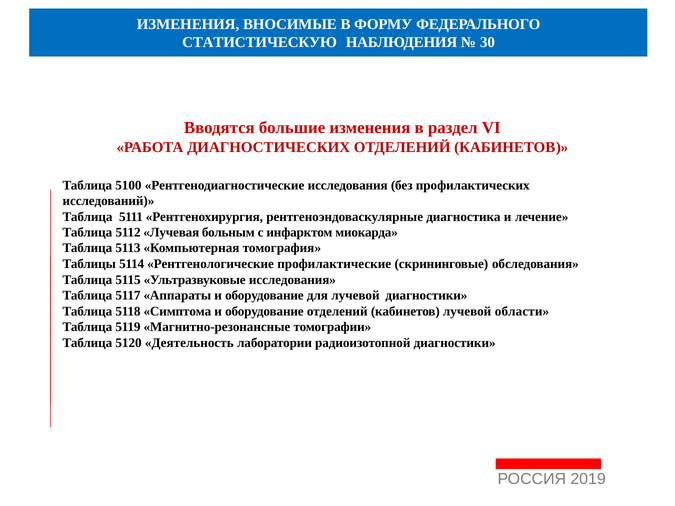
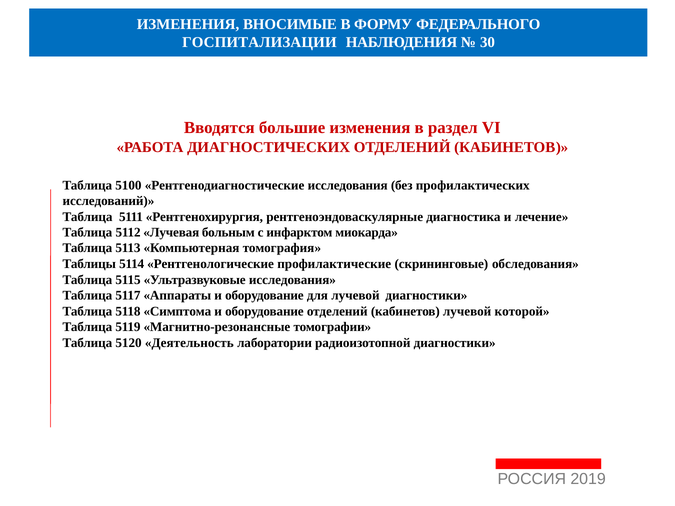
СТАТИСТИЧЕСКУЮ: СТАТИСТИЧЕСКУЮ -> ГОСПИТАЛИЗАЦИИ (259, 42)
области: области -> которой (522, 311)
